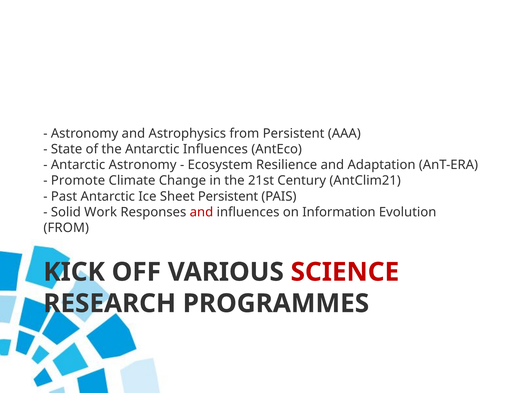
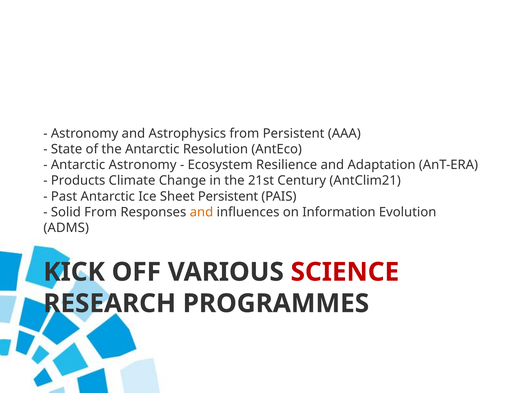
Antarctic Influences: Influences -> Resolution (215, 149)
Promote: Promote -> Products (78, 180)
Solid Work: Work -> From (101, 212)
and colour: red -> orange (201, 212)
FROM: FROM -> ADMS (66, 227)
